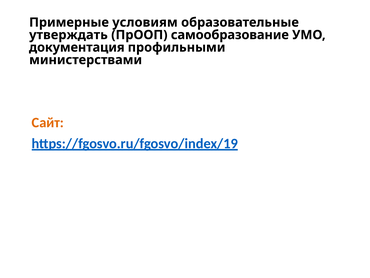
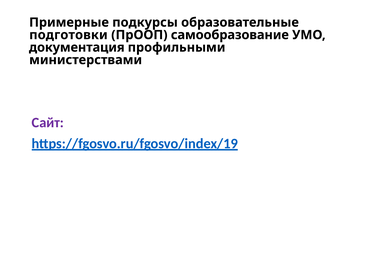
условиям: условиям -> подкурсы (145, 22)
утверждать: утверждать -> подготовки (68, 35)
Сайт colour: orange -> purple (48, 122)
